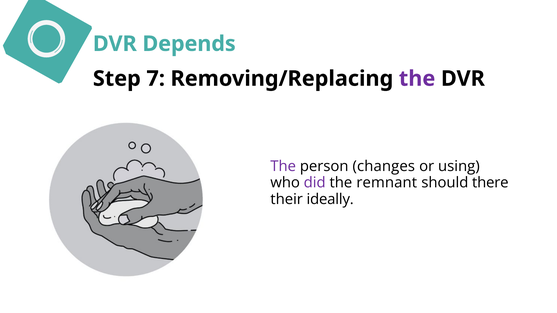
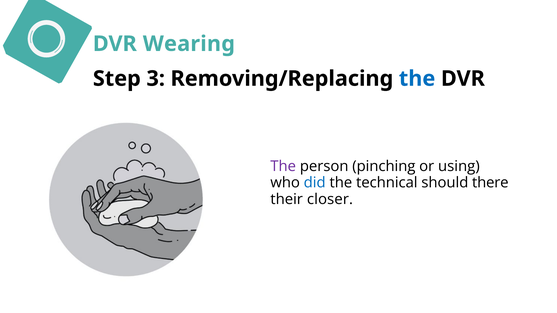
Depends: Depends -> Wearing (189, 44)
7: 7 -> 3 (156, 79)
the colour: purple -> blue (417, 79)
changes: changes -> pinching (384, 166)
did colour: purple -> blue (315, 183)
remnant: remnant -> technical (387, 183)
ideally: ideally -> closer (330, 199)
